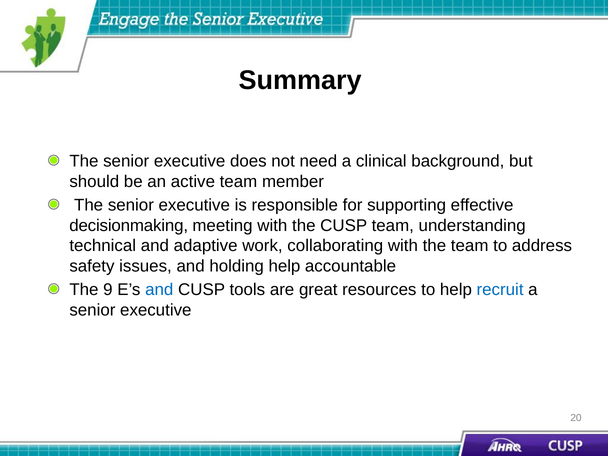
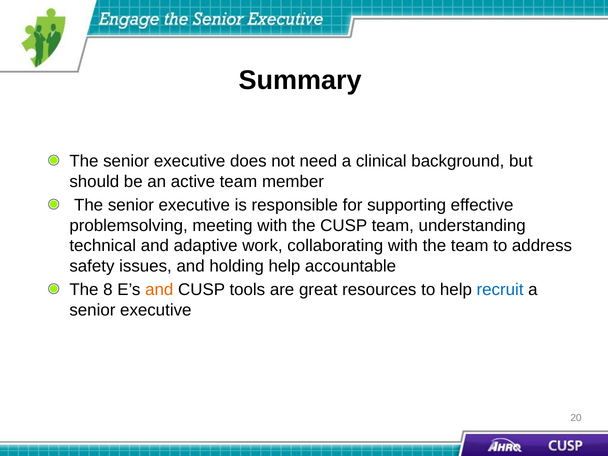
decisionmaking: decisionmaking -> problemsolving (129, 225)
9: 9 -> 8 (108, 290)
and colour: blue -> orange (159, 290)
